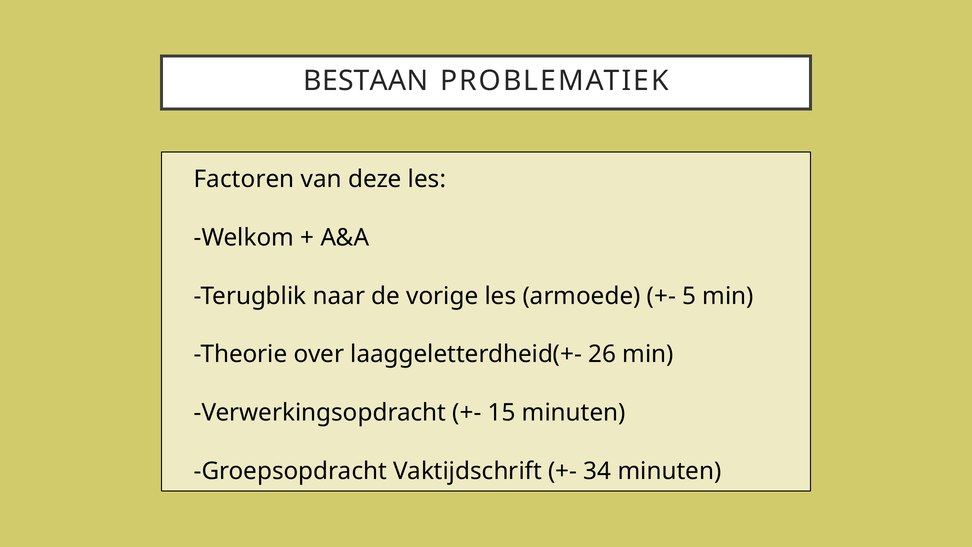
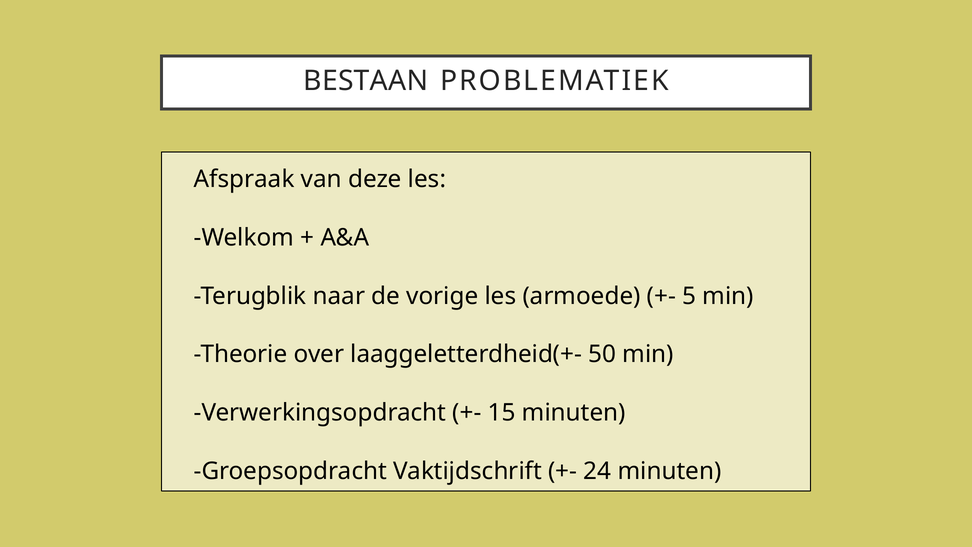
Factoren: Factoren -> Afspraak (244, 179)
26: 26 -> 50 (602, 354)
34: 34 -> 24 (597, 471)
